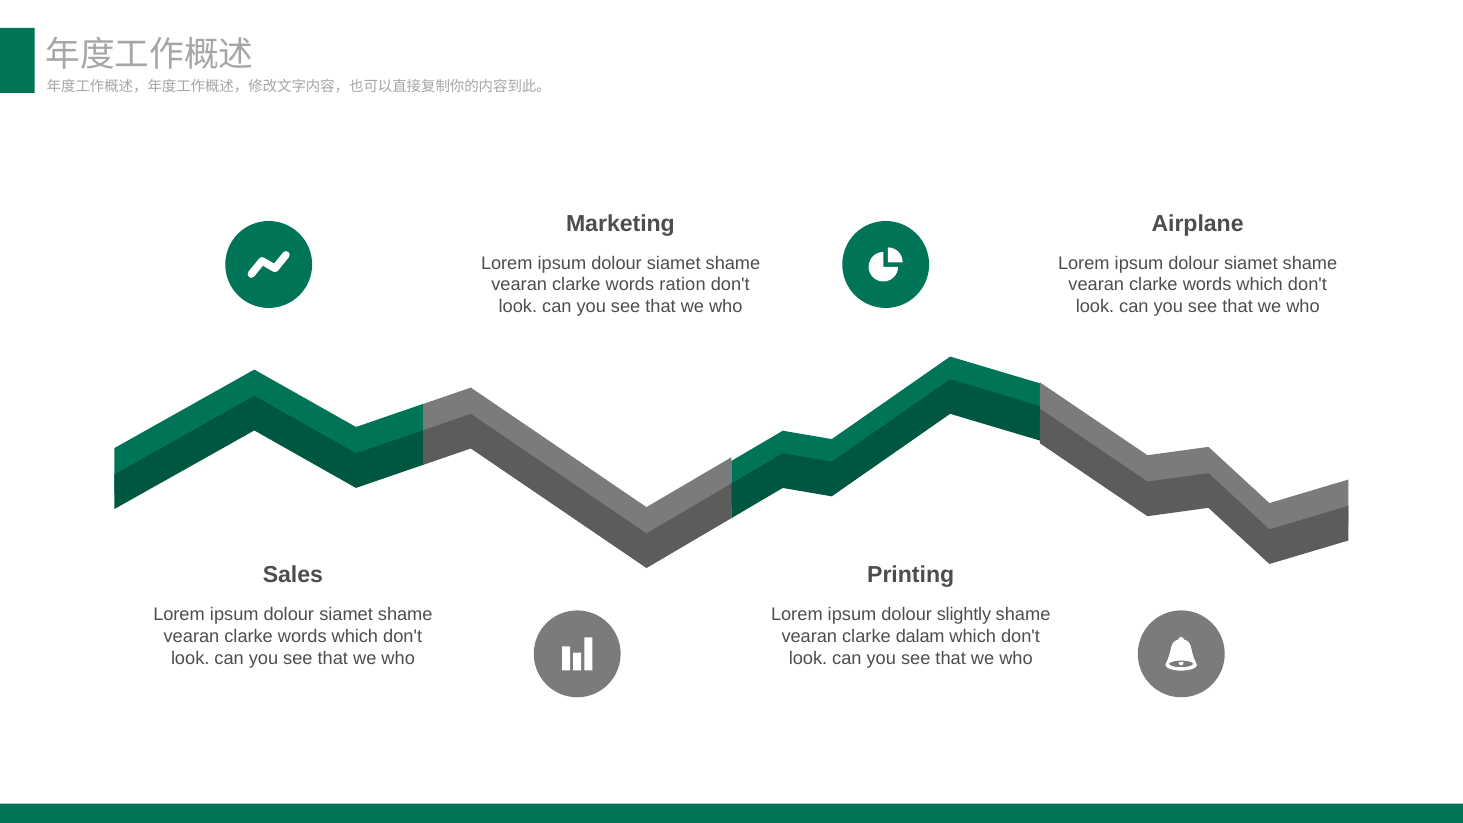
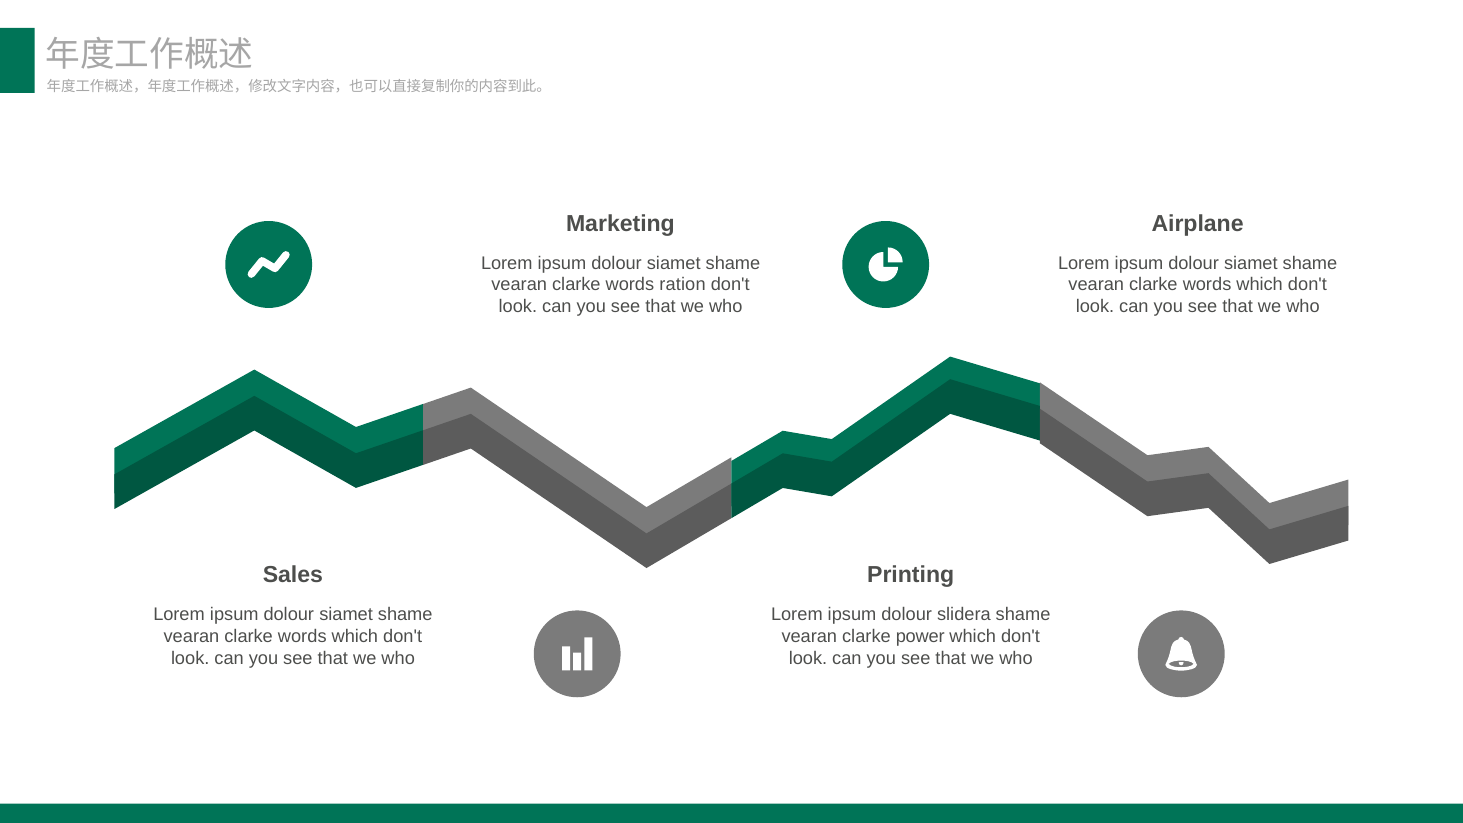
slightly: slightly -> slidera (964, 615)
dalam: dalam -> power (920, 636)
